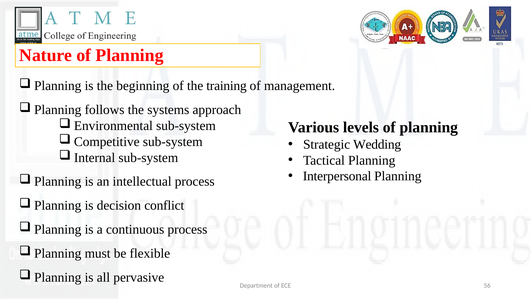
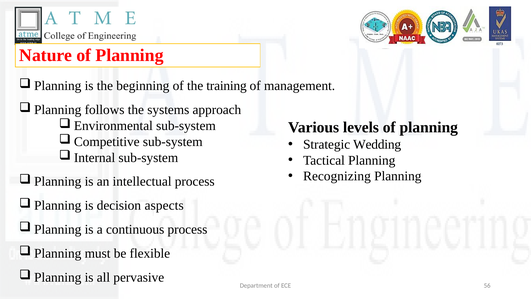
Interpersonal: Interpersonal -> Recognizing (337, 176)
conflict: conflict -> aspects (164, 205)
